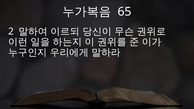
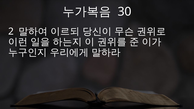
65: 65 -> 30 (125, 12)
